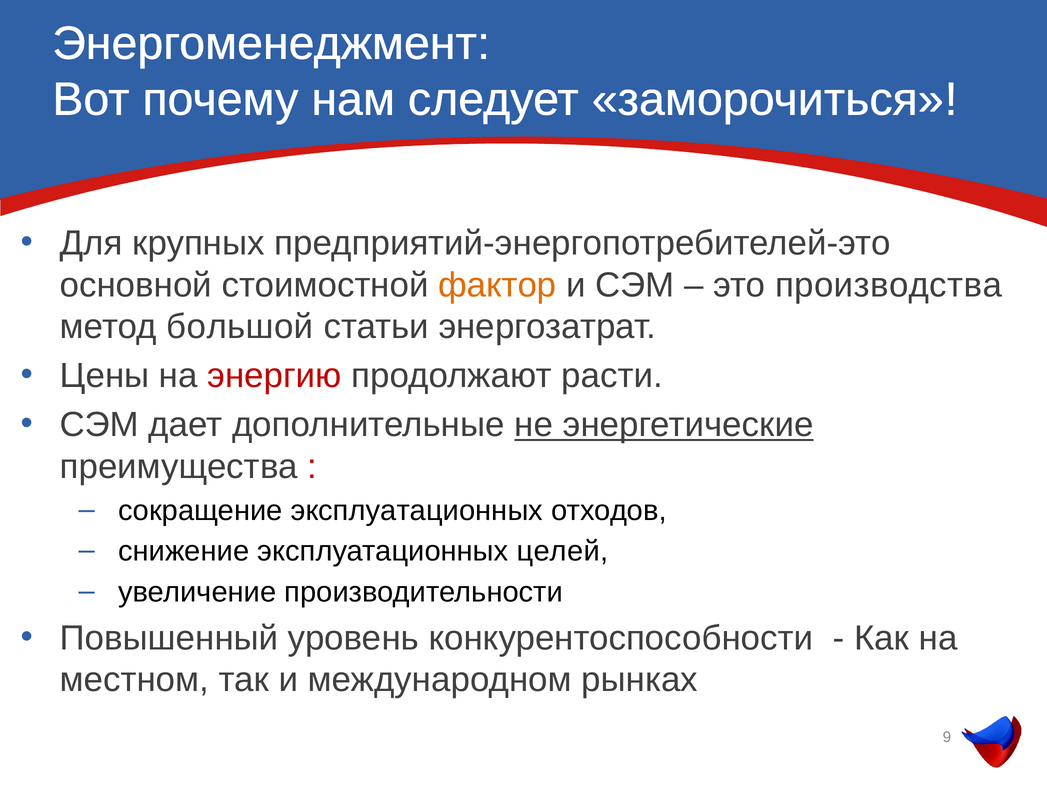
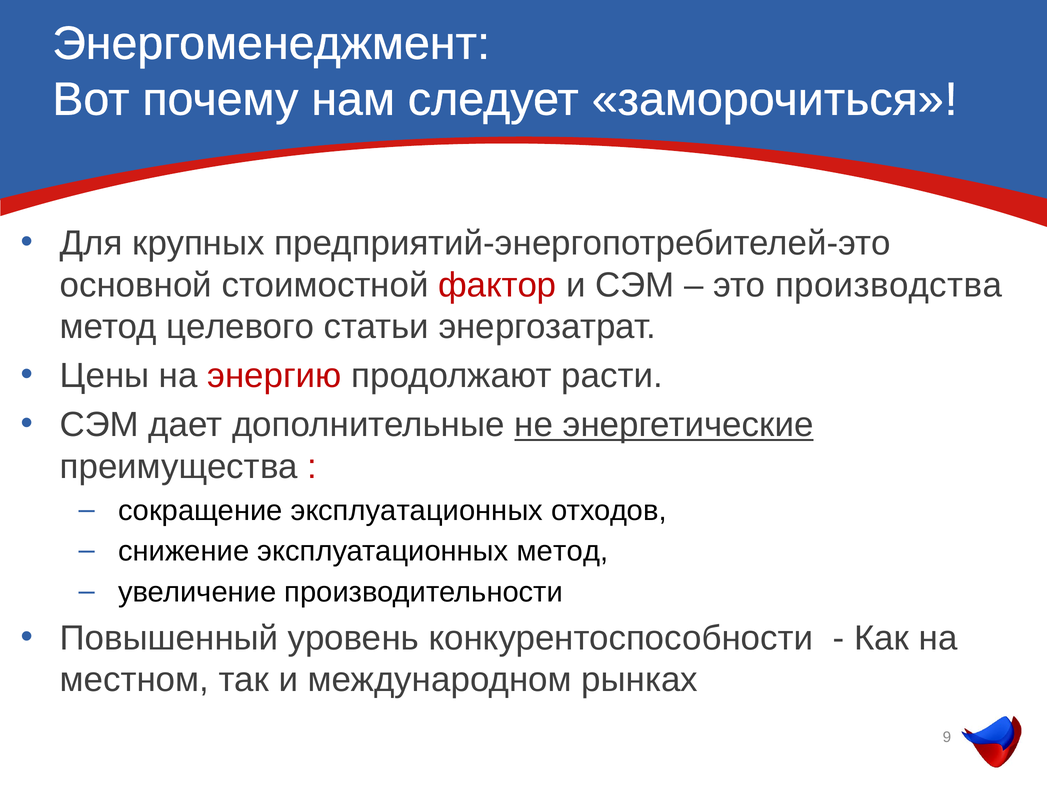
фактор colour: orange -> red (497, 285)
большой: большой -> целевого (240, 327)
эксплуатационных целей: целей -> метод (562, 551)
